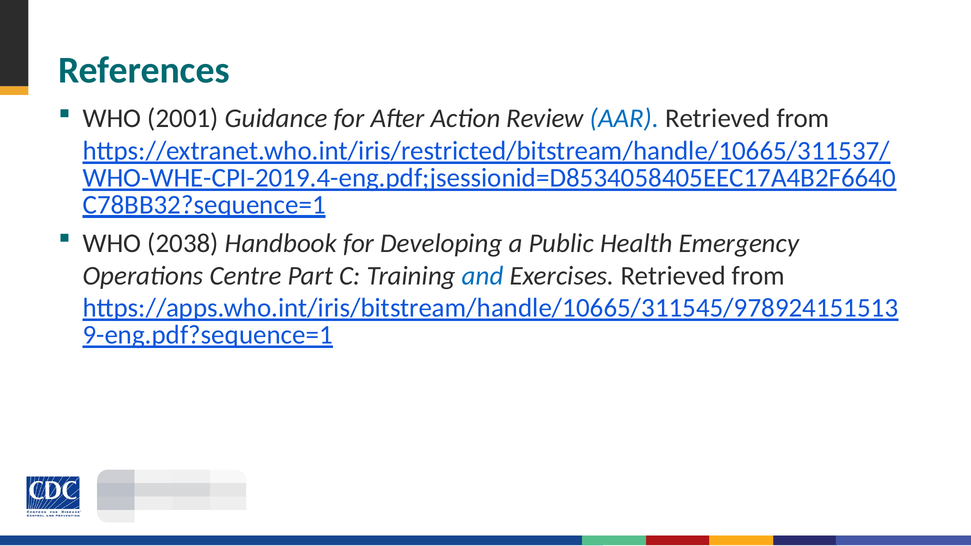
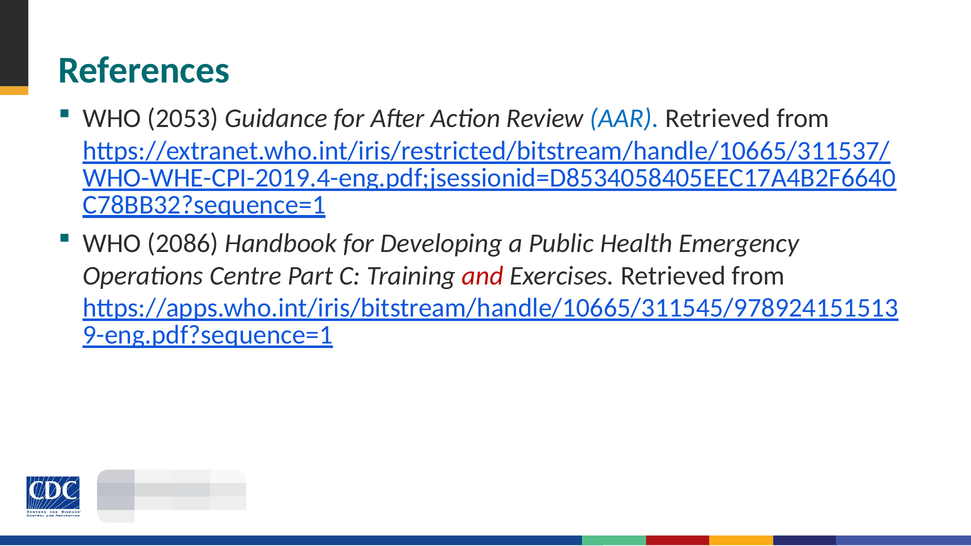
2001: 2001 -> 2053 (183, 119)
2038: 2038 -> 2086 (183, 243)
and colour: blue -> red (483, 276)
